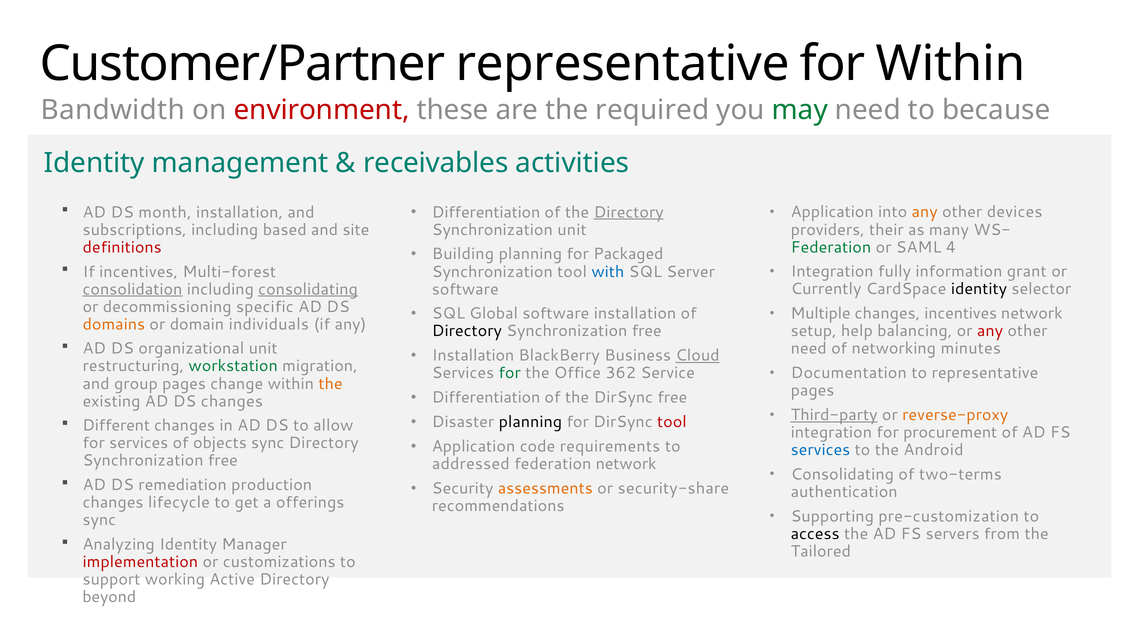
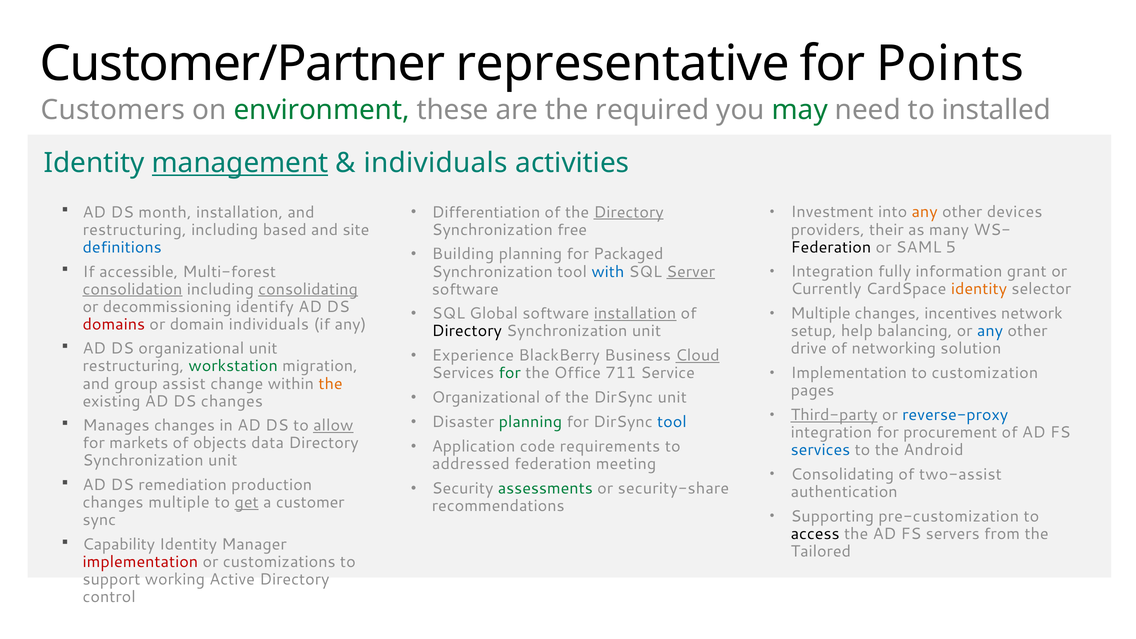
for Within: Within -> Points (950, 64)
Bandwidth: Bandwidth -> Customers (113, 110)
environment colour: red -> green (322, 110)
because: because -> installed (996, 110)
management underline: none -> present (240, 163)
receivables: receivables -> individuals (436, 163)
Application: Application -> Investment (832, 212)
subscriptions: subscriptions -> restructuring (135, 230)
Synchronization unit: unit -> free (572, 230)
definitions colour: red -> blue (122, 247)
Federation colour: green -> black (831, 247)
4: 4 -> 5 (951, 247)
If incentives: incentives -> accessible (139, 272)
Server underline: none -> present (691, 272)
identity colour: black -> orange (979, 289)
specific: specific -> identify (265, 307)
installation underline: none -> present (635, 314)
domains colour: orange -> red (114, 324)
any colour: red -> blue (990, 331)
free: free -> unit (647, 331)
need: need -> drive (809, 349)
minutes: minutes -> solution (971, 349)
Installation: Installation -> Experience (473, 356)
Documentation: Documentation -> Implementation (849, 373)
to representative: representative -> customization (985, 373)
362: 362 -> 711 (621, 373)
group pages: pages -> assist (184, 384)
Differentiation: Differentiation -> Organizational (486, 398)
DirSync free: free -> unit (672, 398)
reverse-proxy colour: orange -> blue (955, 415)
planning colour: black -> green (530, 422)
tool colour: red -> blue (672, 422)
Different: Different -> Manages (116, 426)
allow underline: none -> present (333, 426)
for services: services -> markets (139, 443)
objects sync: sync -> data (268, 443)
free: free -> unit (223, 461)
federation network: network -> meeting (626, 464)
two-terms: two-terms -> two-assist (960, 474)
assessments colour: orange -> green (545, 488)
changes lifecycle: lifecycle -> multiple (179, 503)
get underline: none -> present (247, 503)
offerings: offerings -> customer (310, 503)
Analyzing: Analyzing -> Capability (119, 545)
beyond: beyond -> control (109, 597)
